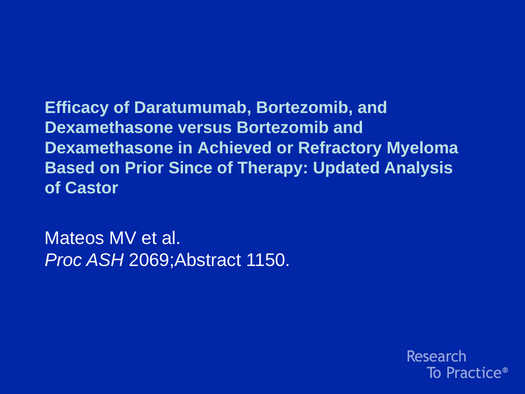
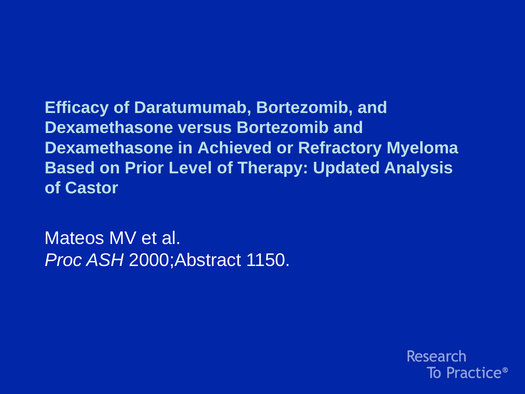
Since: Since -> Level (190, 168)
2069;Abstract: 2069;Abstract -> 2000;Abstract (185, 260)
